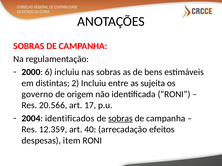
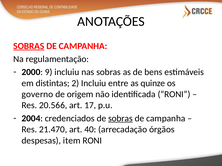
SOBRAS underline: none -> present (29, 46)
6: 6 -> 9 (49, 72)
sujeita: sujeita -> quinze (153, 83)
identificados: identificados -> credenciados (70, 119)
12.359: 12.359 -> 21.470 (53, 130)
efeitos: efeitos -> órgãos (162, 130)
